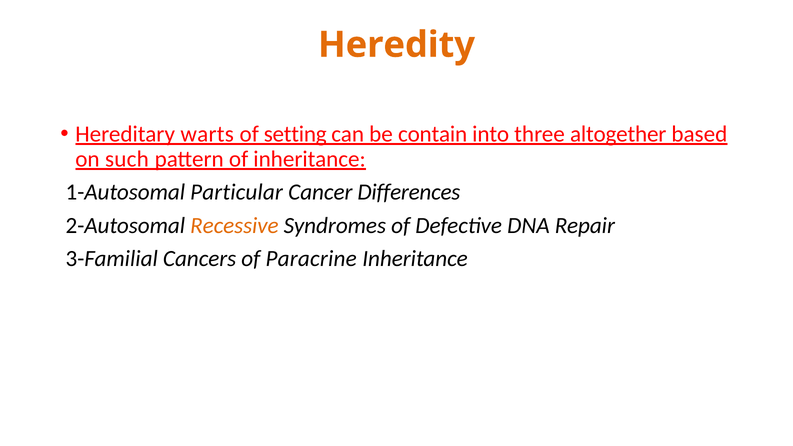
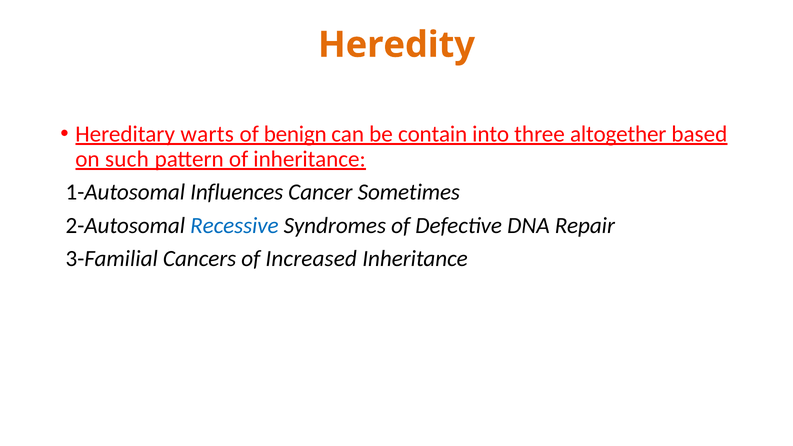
setting: setting -> benign (295, 134)
Particular: Particular -> Influences (237, 192)
Differences: Differences -> Sometimes (409, 192)
Recessive colour: orange -> blue (234, 226)
Paracrine: Paracrine -> Increased (311, 259)
